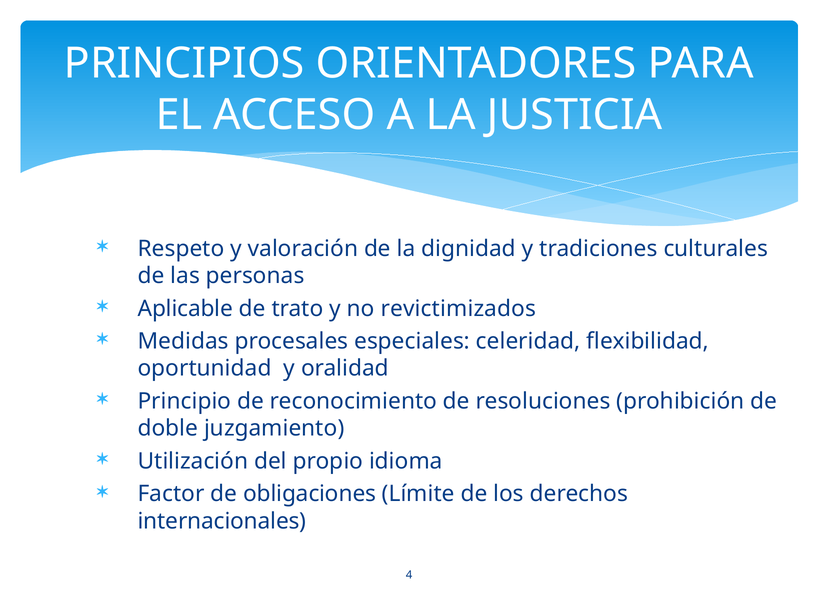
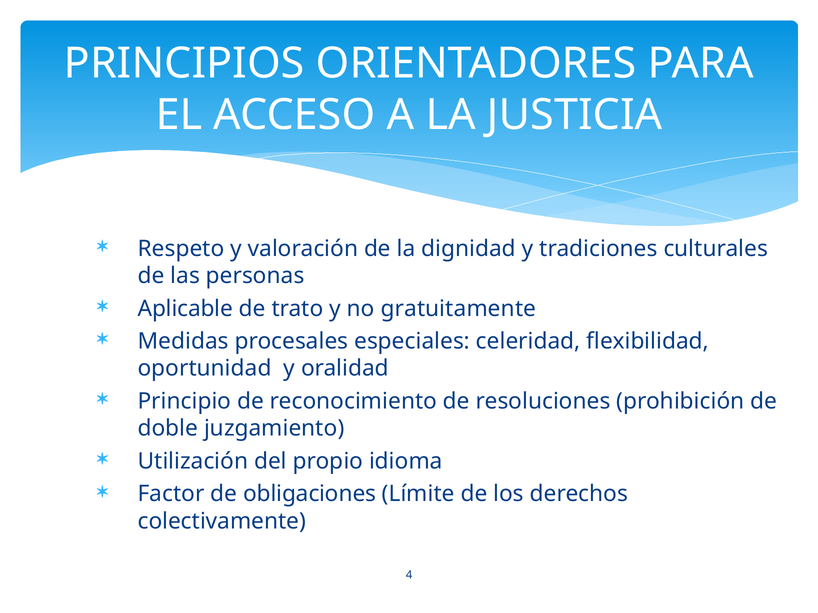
revictimizados: revictimizados -> gratuitamente (458, 309)
internacionales: internacionales -> colectivamente (222, 521)
